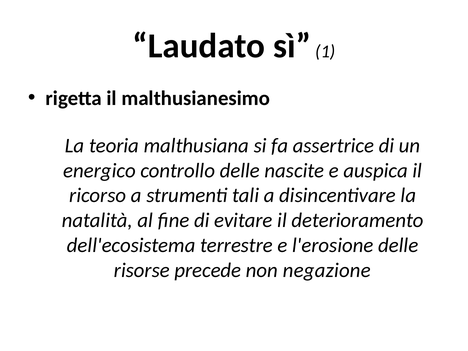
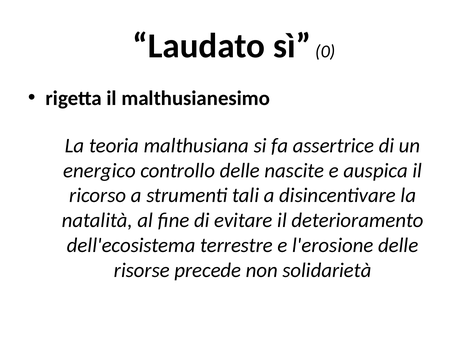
1: 1 -> 0 (325, 51)
negazione: negazione -> solidarietà (327, 270)
